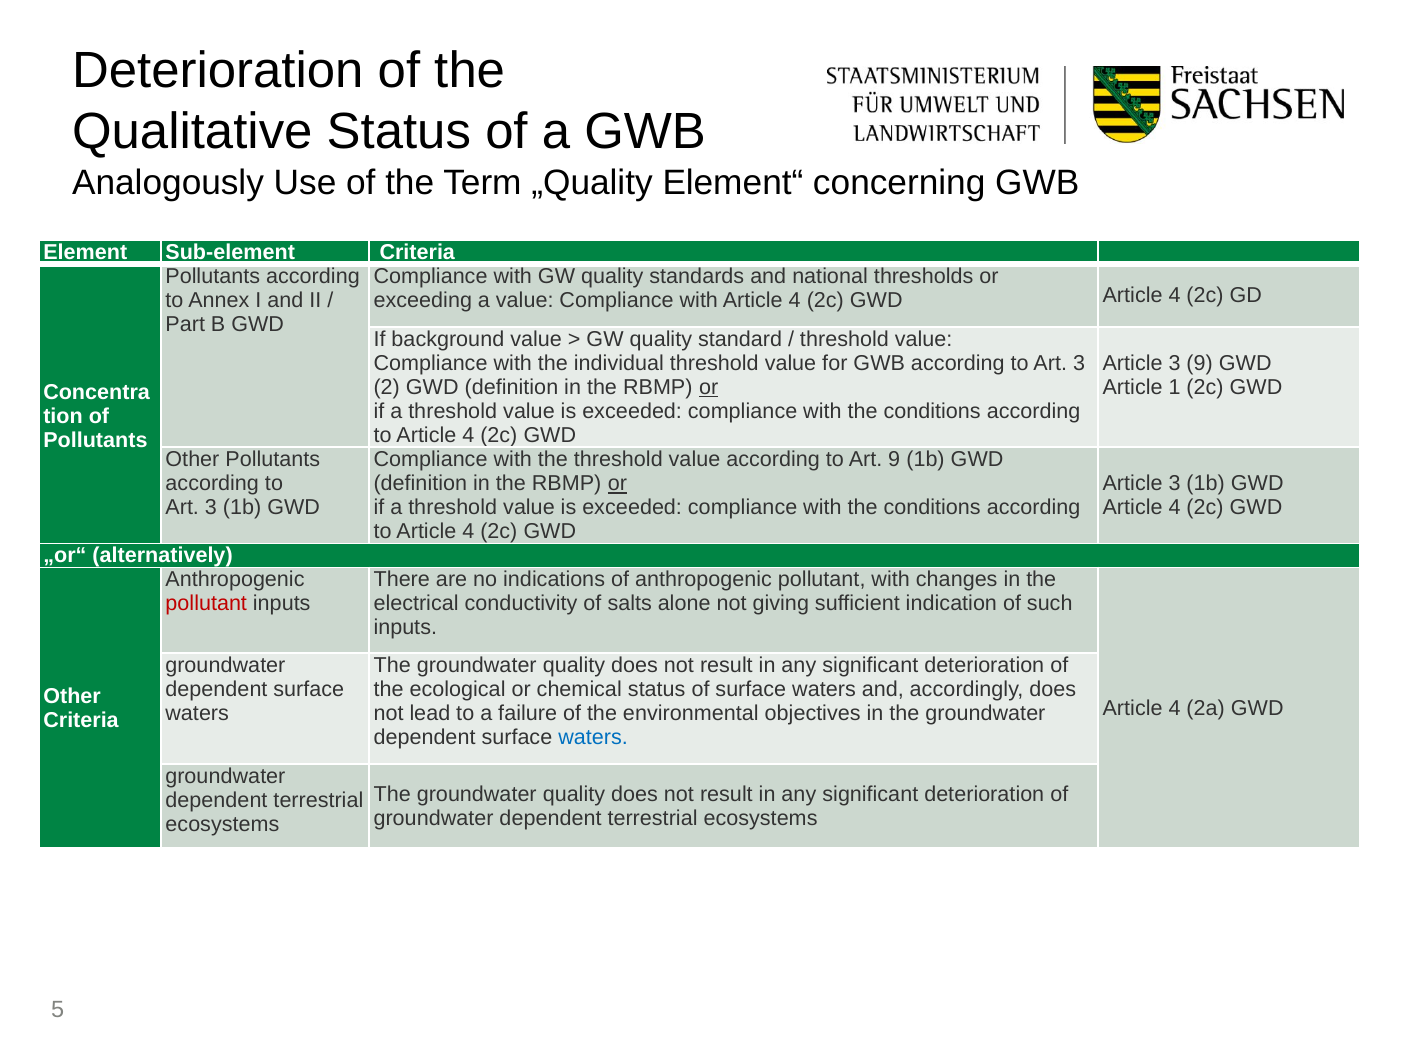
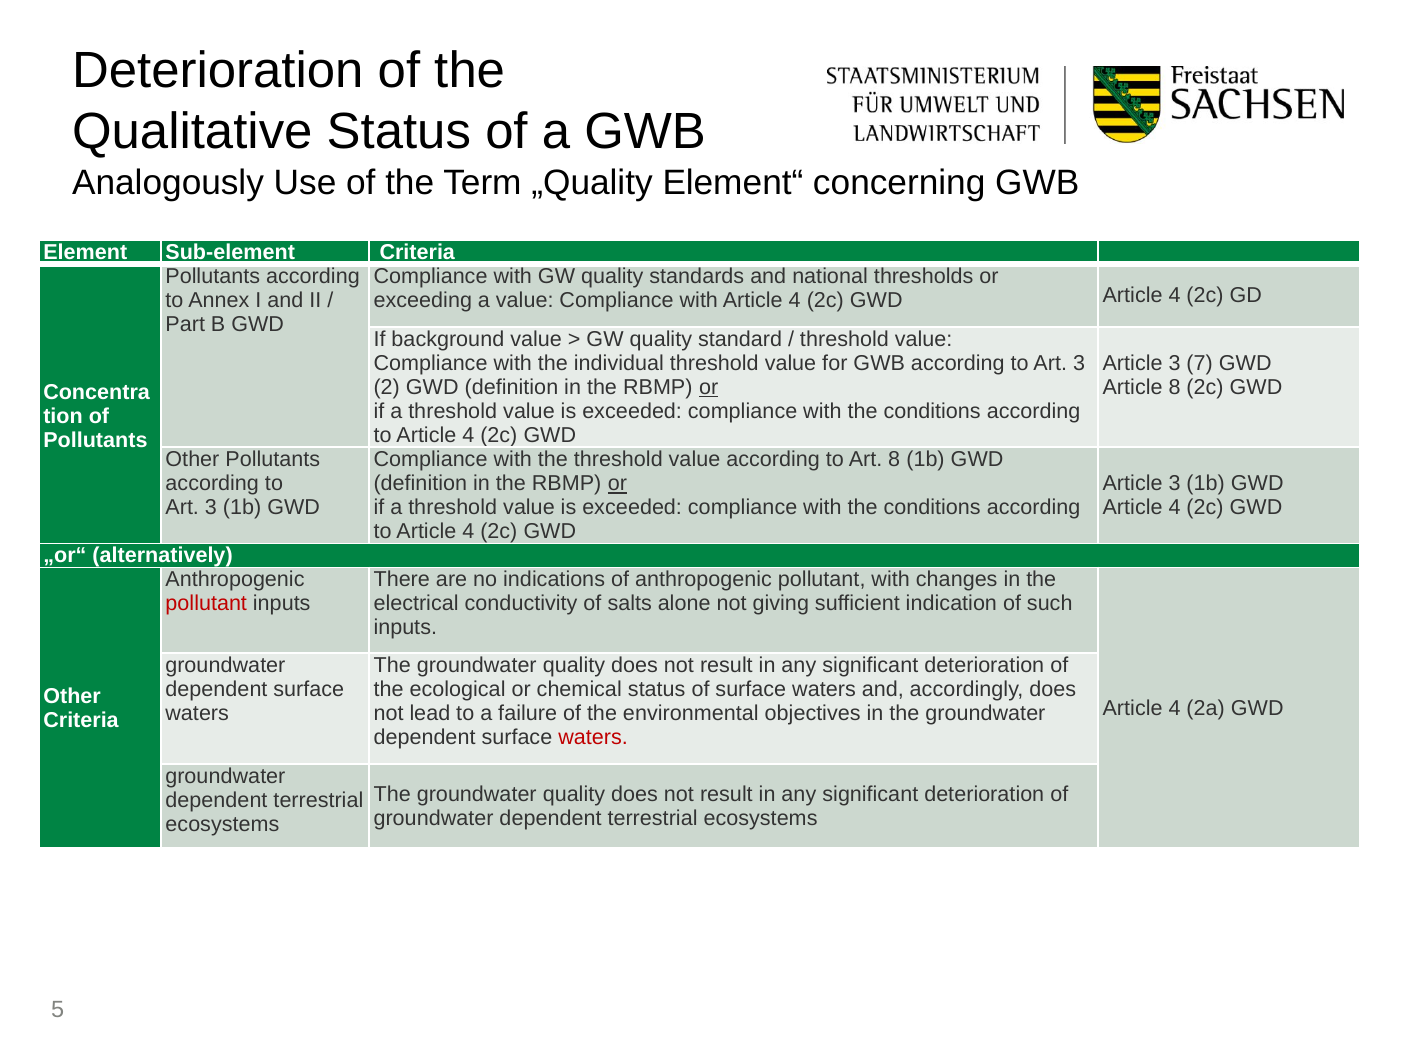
3 9: 9 -> 7 (1200, 364)
Article 1: 1 -> 8 (1175, 388)
Art 9: 9 -> 8 (894, 460)
waters colour: blue -> red (593, 738)
